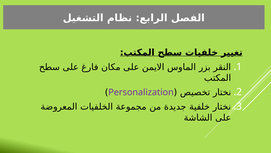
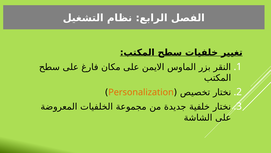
Personalization colour: purple -> orange (141, 92)
